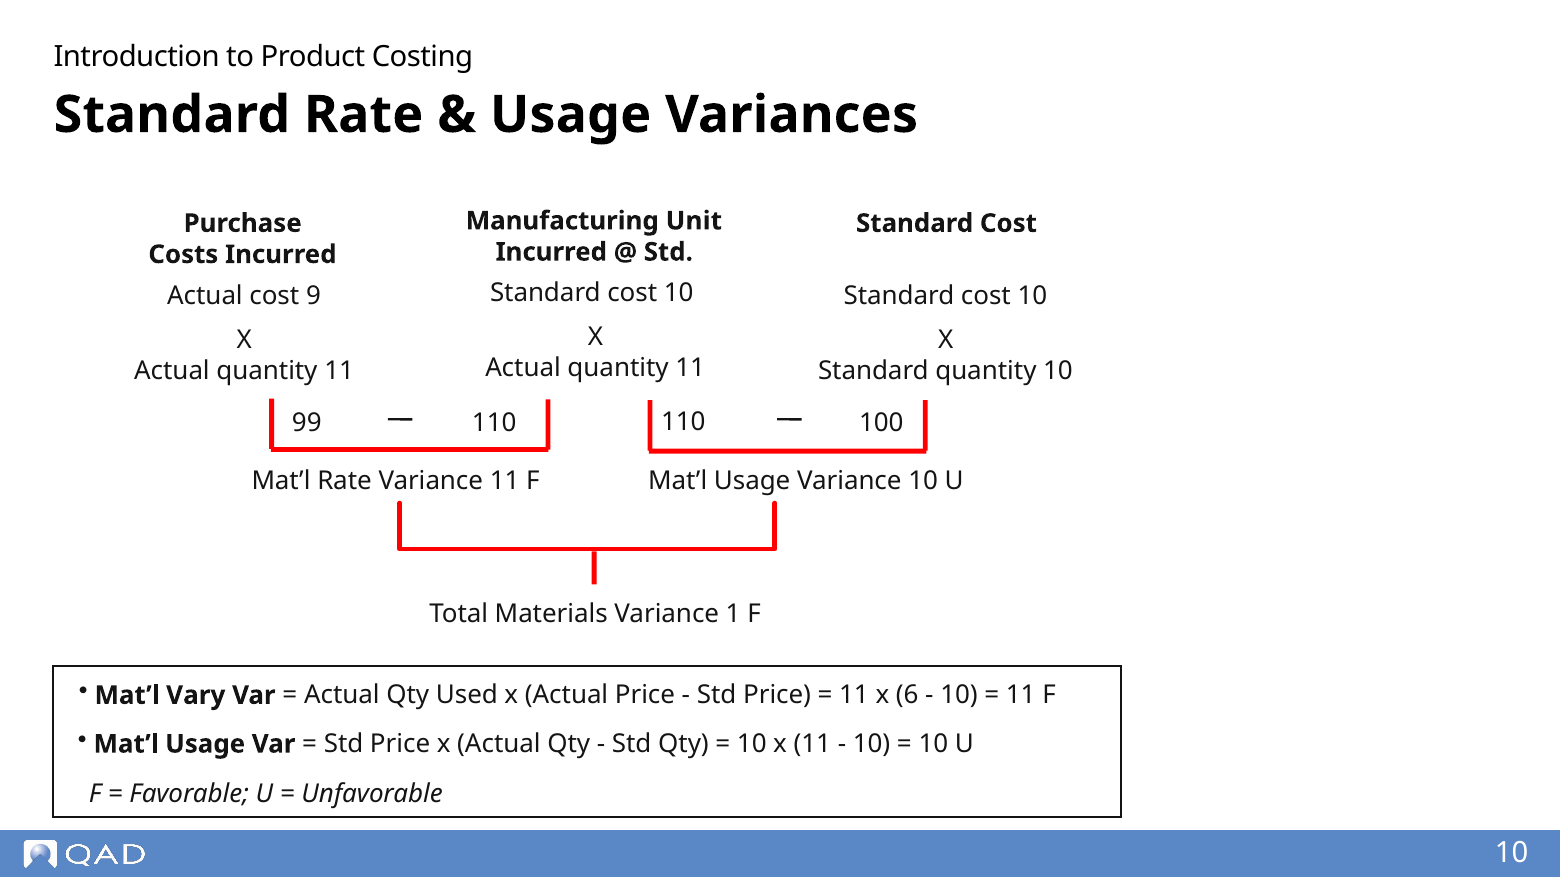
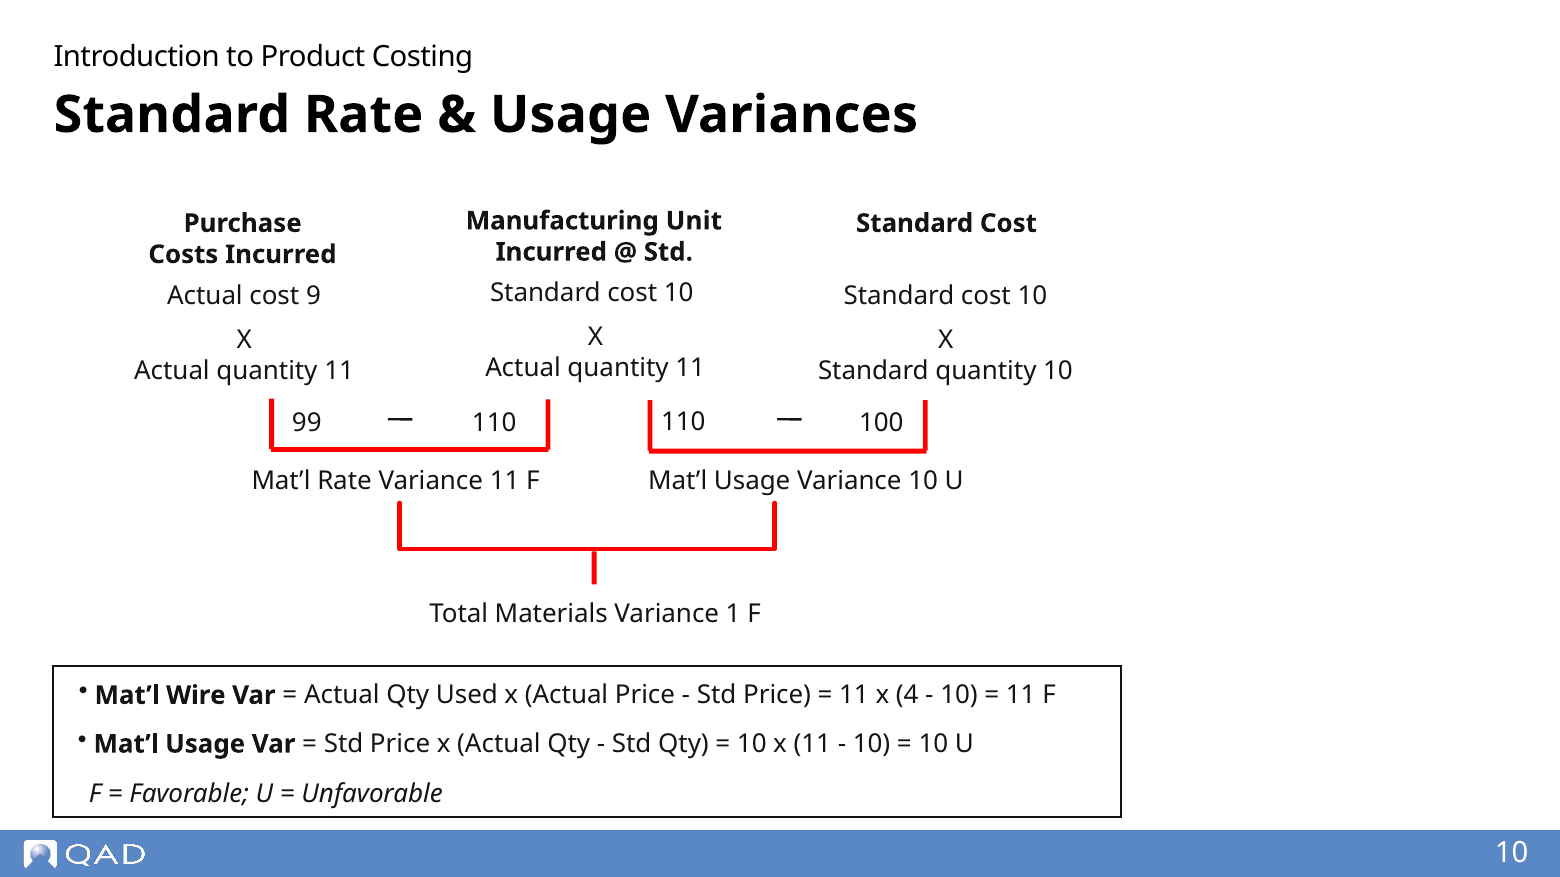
Vary: Vary -> Wire (196, 696)
6: 6 -> 4 (907, 696)
